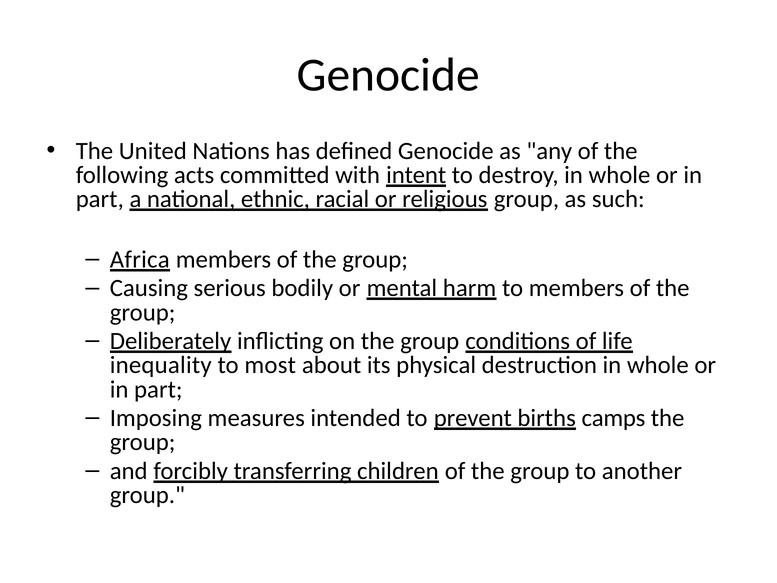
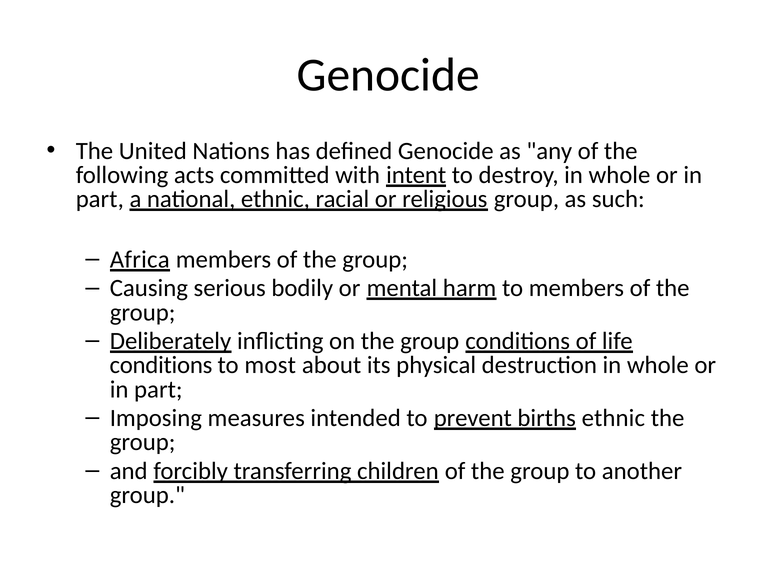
inequality: inequality -> conditions (161, 365)
births camps: camps -> ethnic (613, 418)
